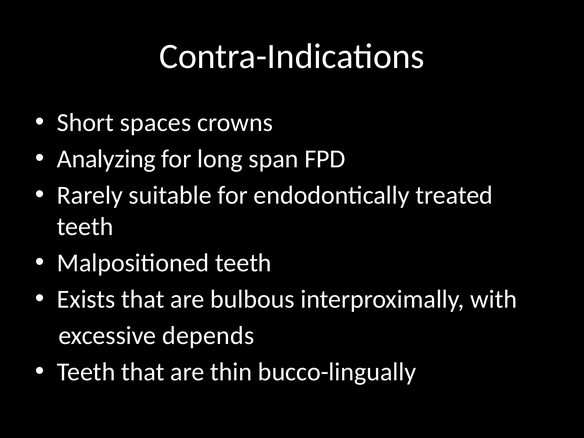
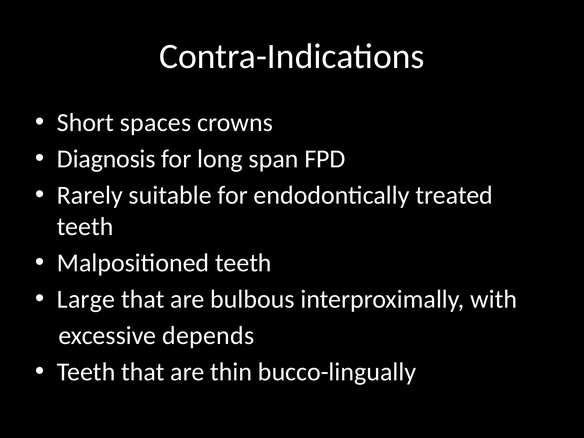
Analyzing: Analyzing -> Diagnosis (106, 159)
Exists: Exists -> Large (86, 299)
